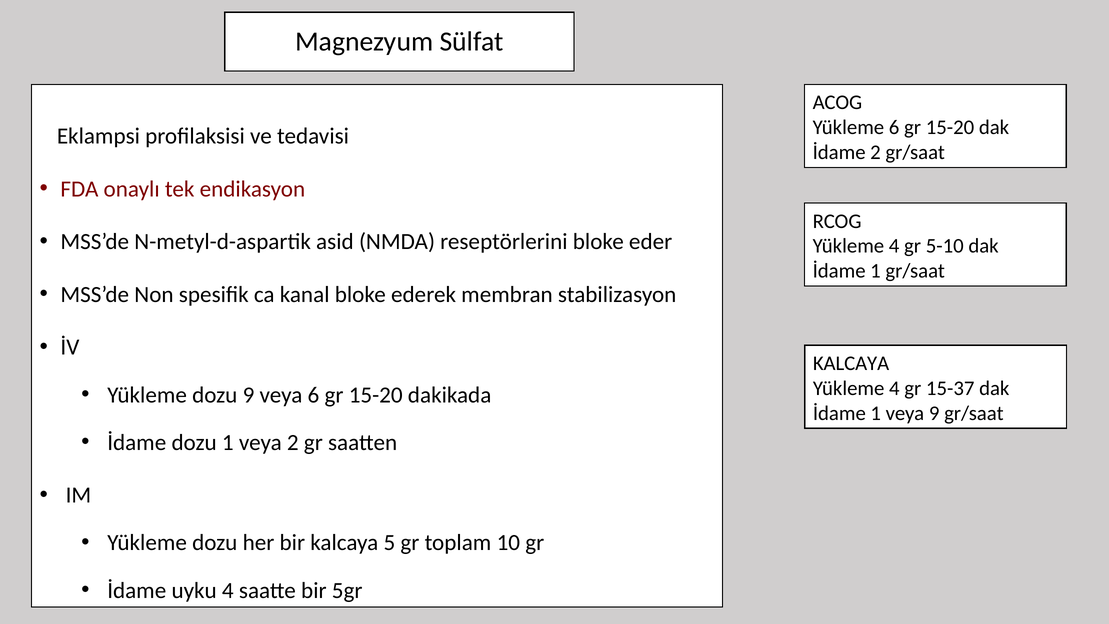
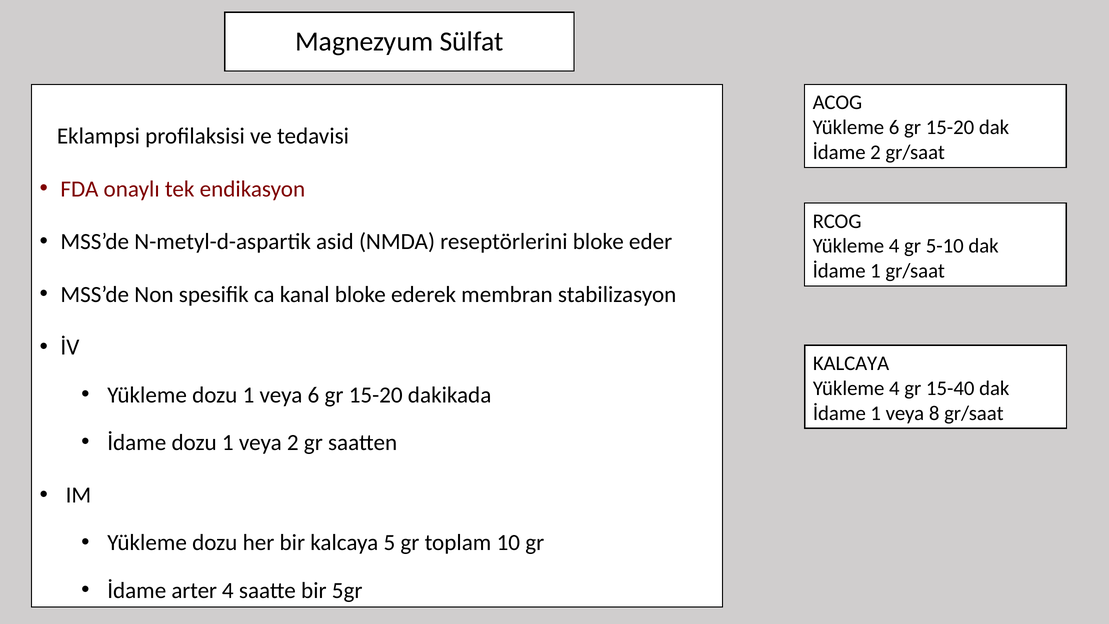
15-37: 15-37 -> 15-40 (950, 388)
Yükleme dozu 9: 9 -> 1 (248, 395)
veya 9: 9 -> 8 (934, 413)
uyku: uyku -> arter (194, 590)
